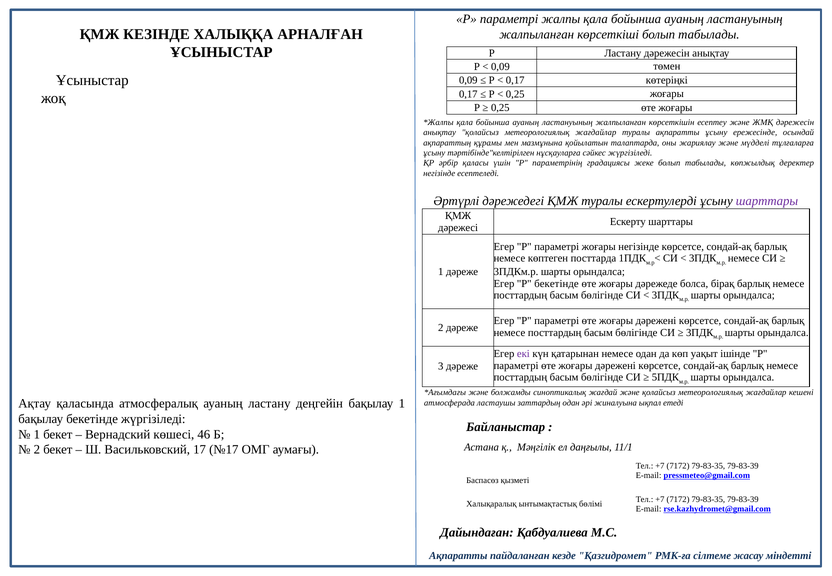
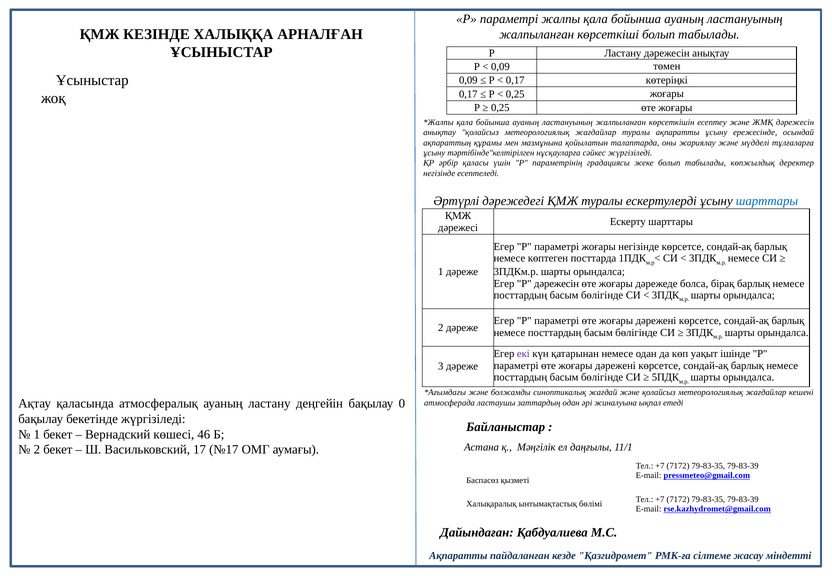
шарттары colour: purple -> blue (767, 201)
P бекетінде: бекетінде -> дәрежесін (557, 284)
бақылау 1: 1 -> 0 (402, 404)
